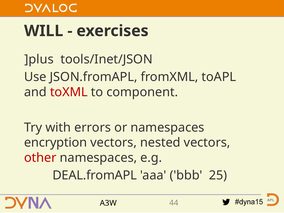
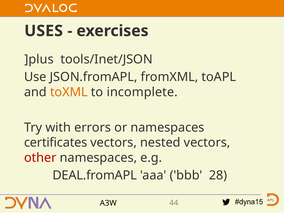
WILL: WILL -> USES (44, 31)
toXML colour: red -> orange (69, 92)
component: component -> incomplete (142, 92)
encryption: encryption -> certificates (56, 143)
25: 25 -> 28 (218, 175)
